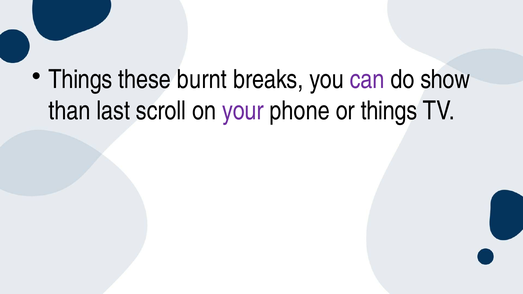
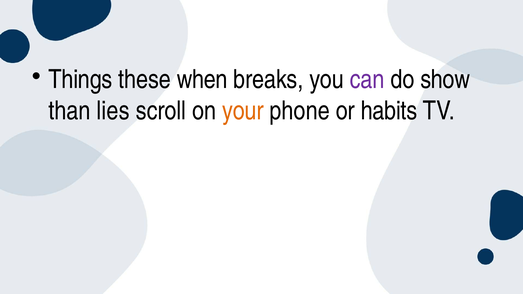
burnt: burnt -> when (202, 79)
last: last -> lies (113, 111)
your colour: purple -> orange (243, 111)
or things: things -> habits (389, 111)
